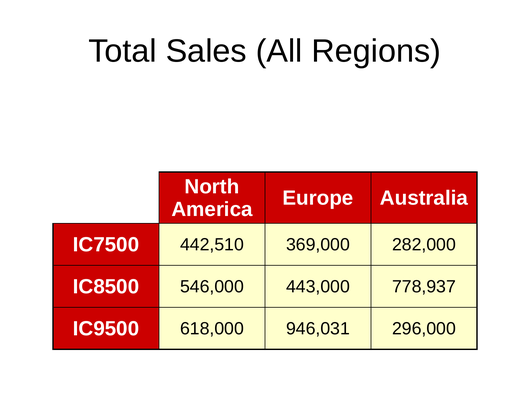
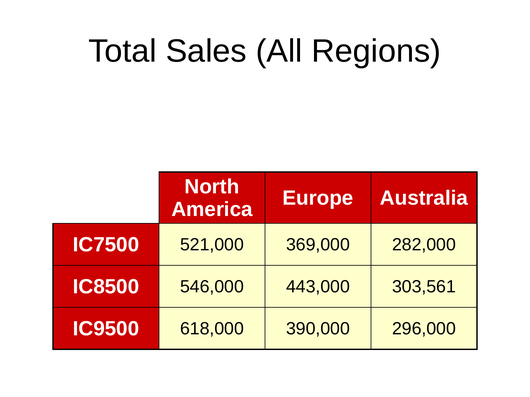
442,510: 442,510 -> 521,000 (212, 245)
778,937: 778,937 -> 303,561 (424, 287)
946,031: 946,031 -> 390,000 (318, 329)
